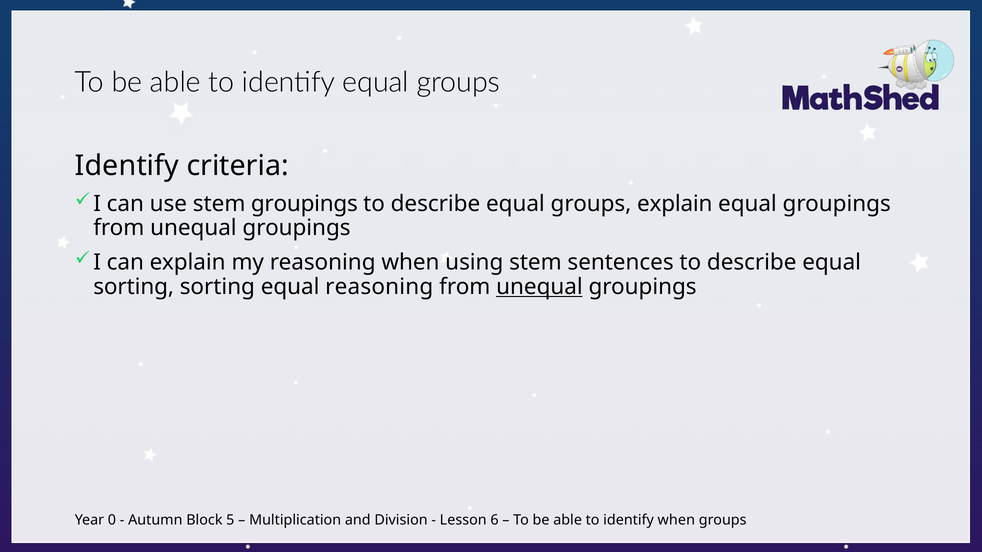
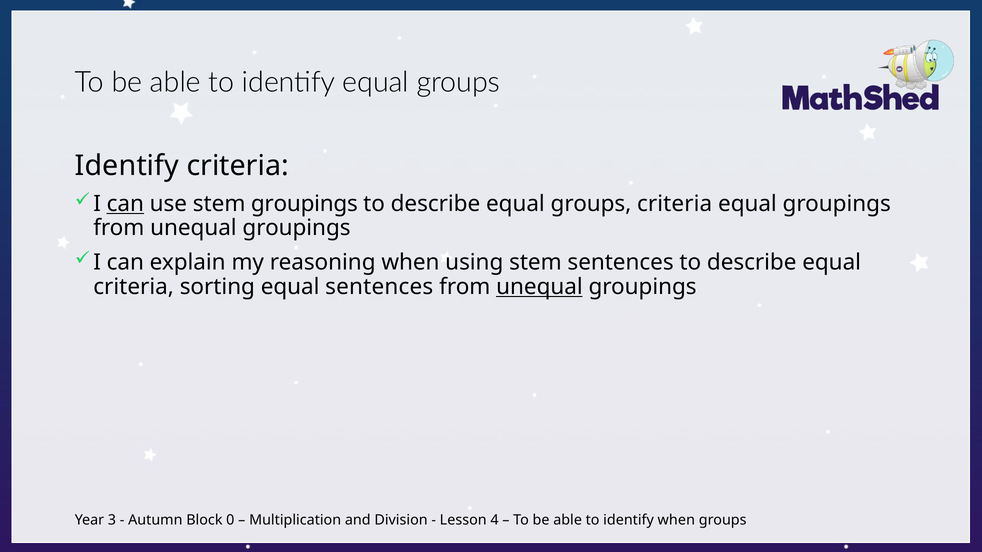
can underline: none -> present (125, 204)
groups explain: explain -> criteria (675, 204)
sorting: sorting -> criteria (134, 287)
equal reasoning: reasoning -> sentences (379, 287)
0: 0 -> 3 (112, 521)
5: 5 -> 0 (230, 521)
6: 6 -> 4 (494, 521)
